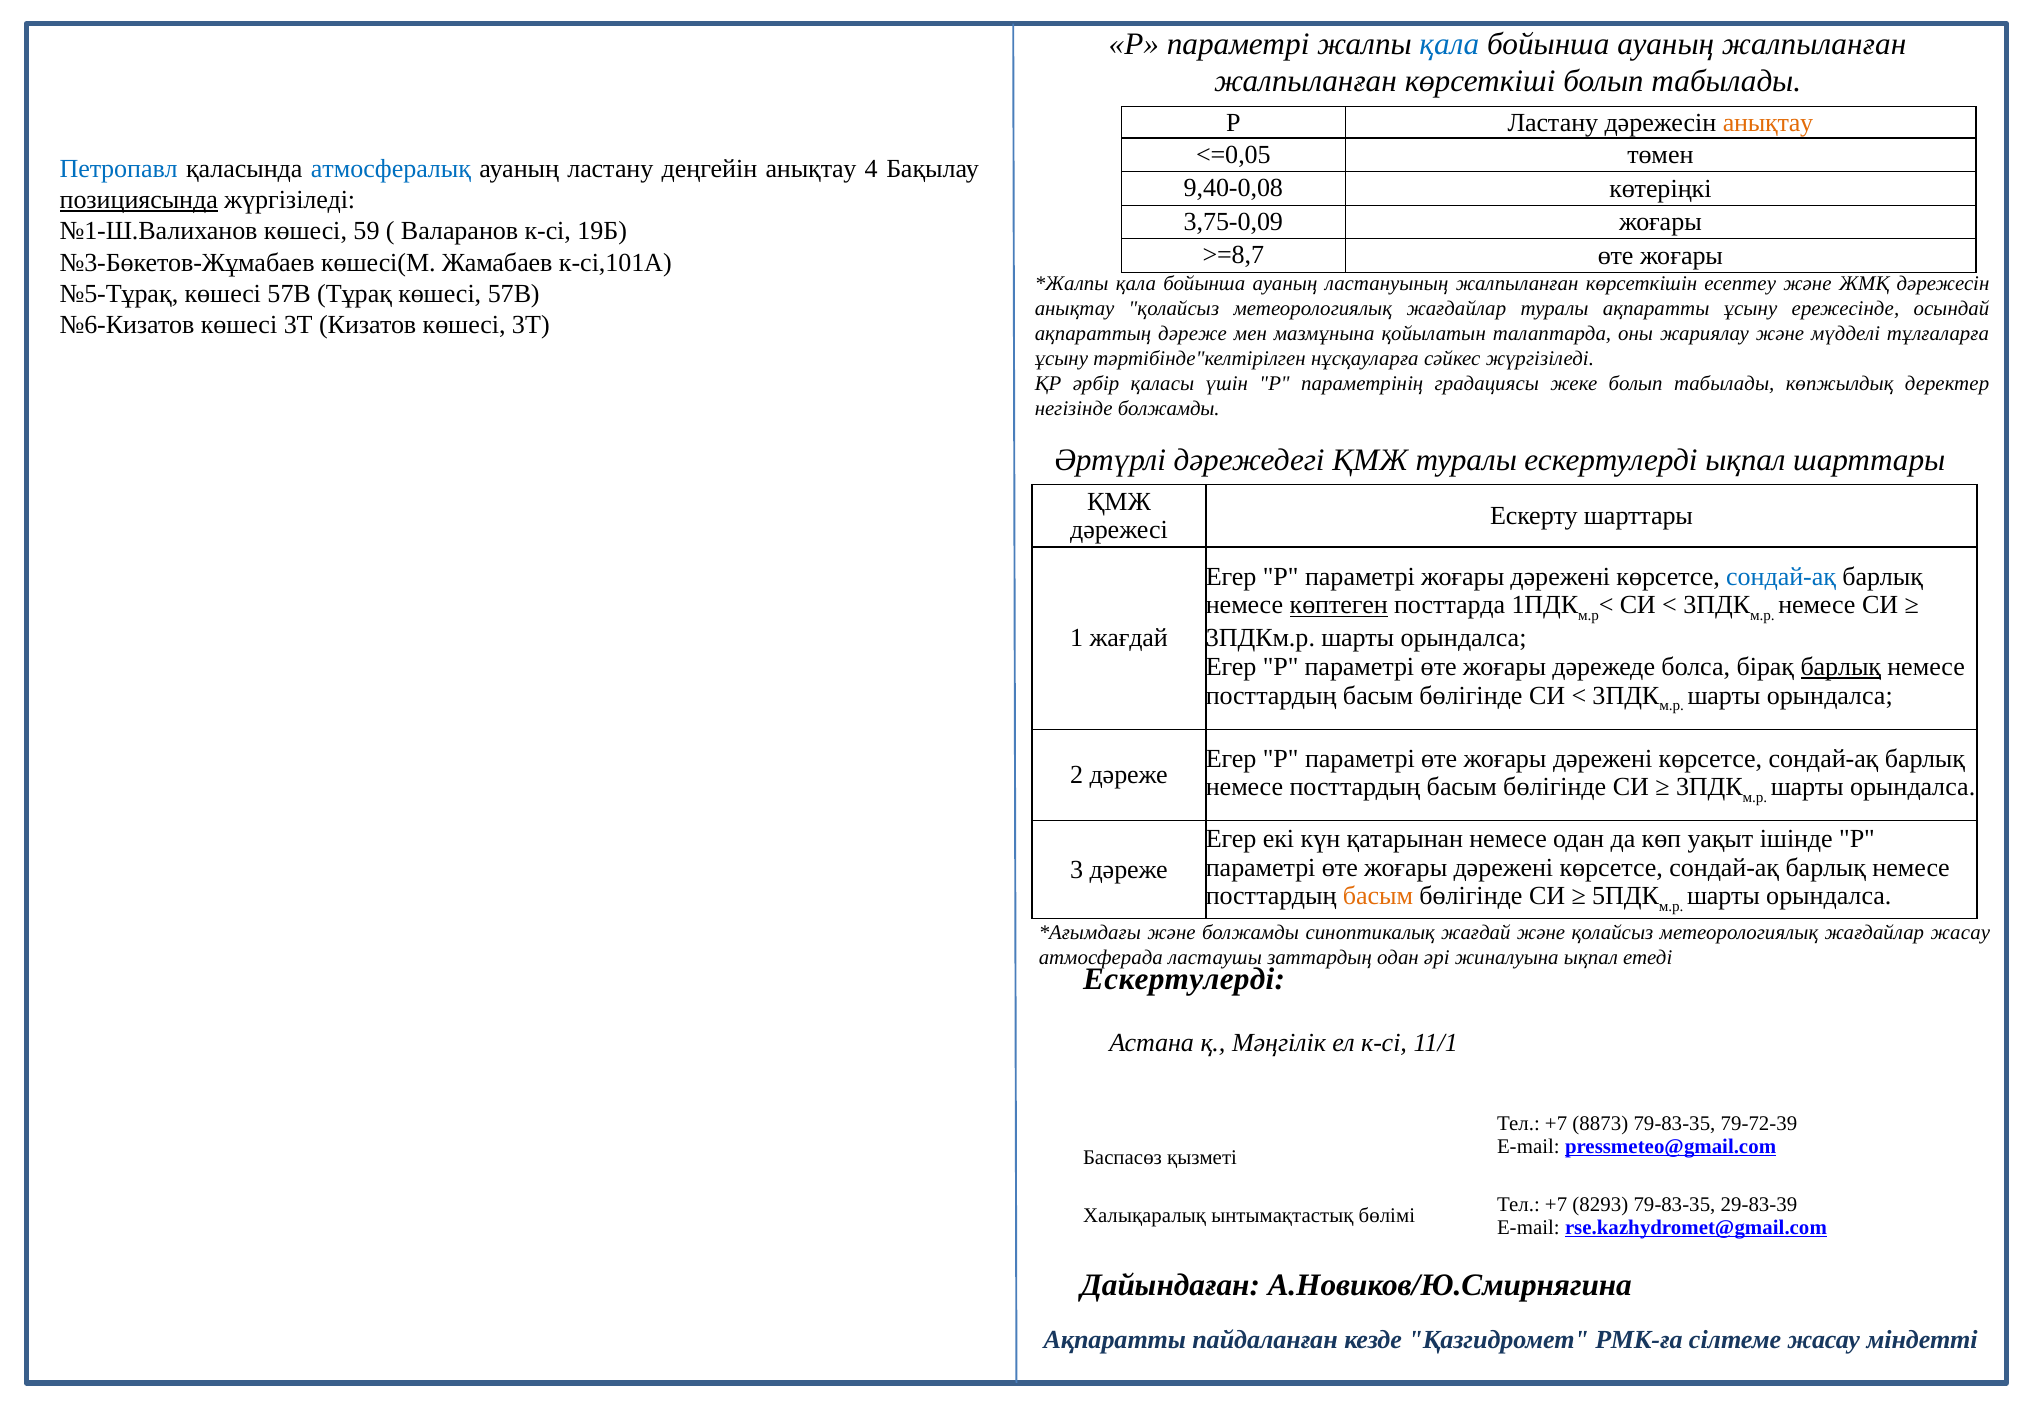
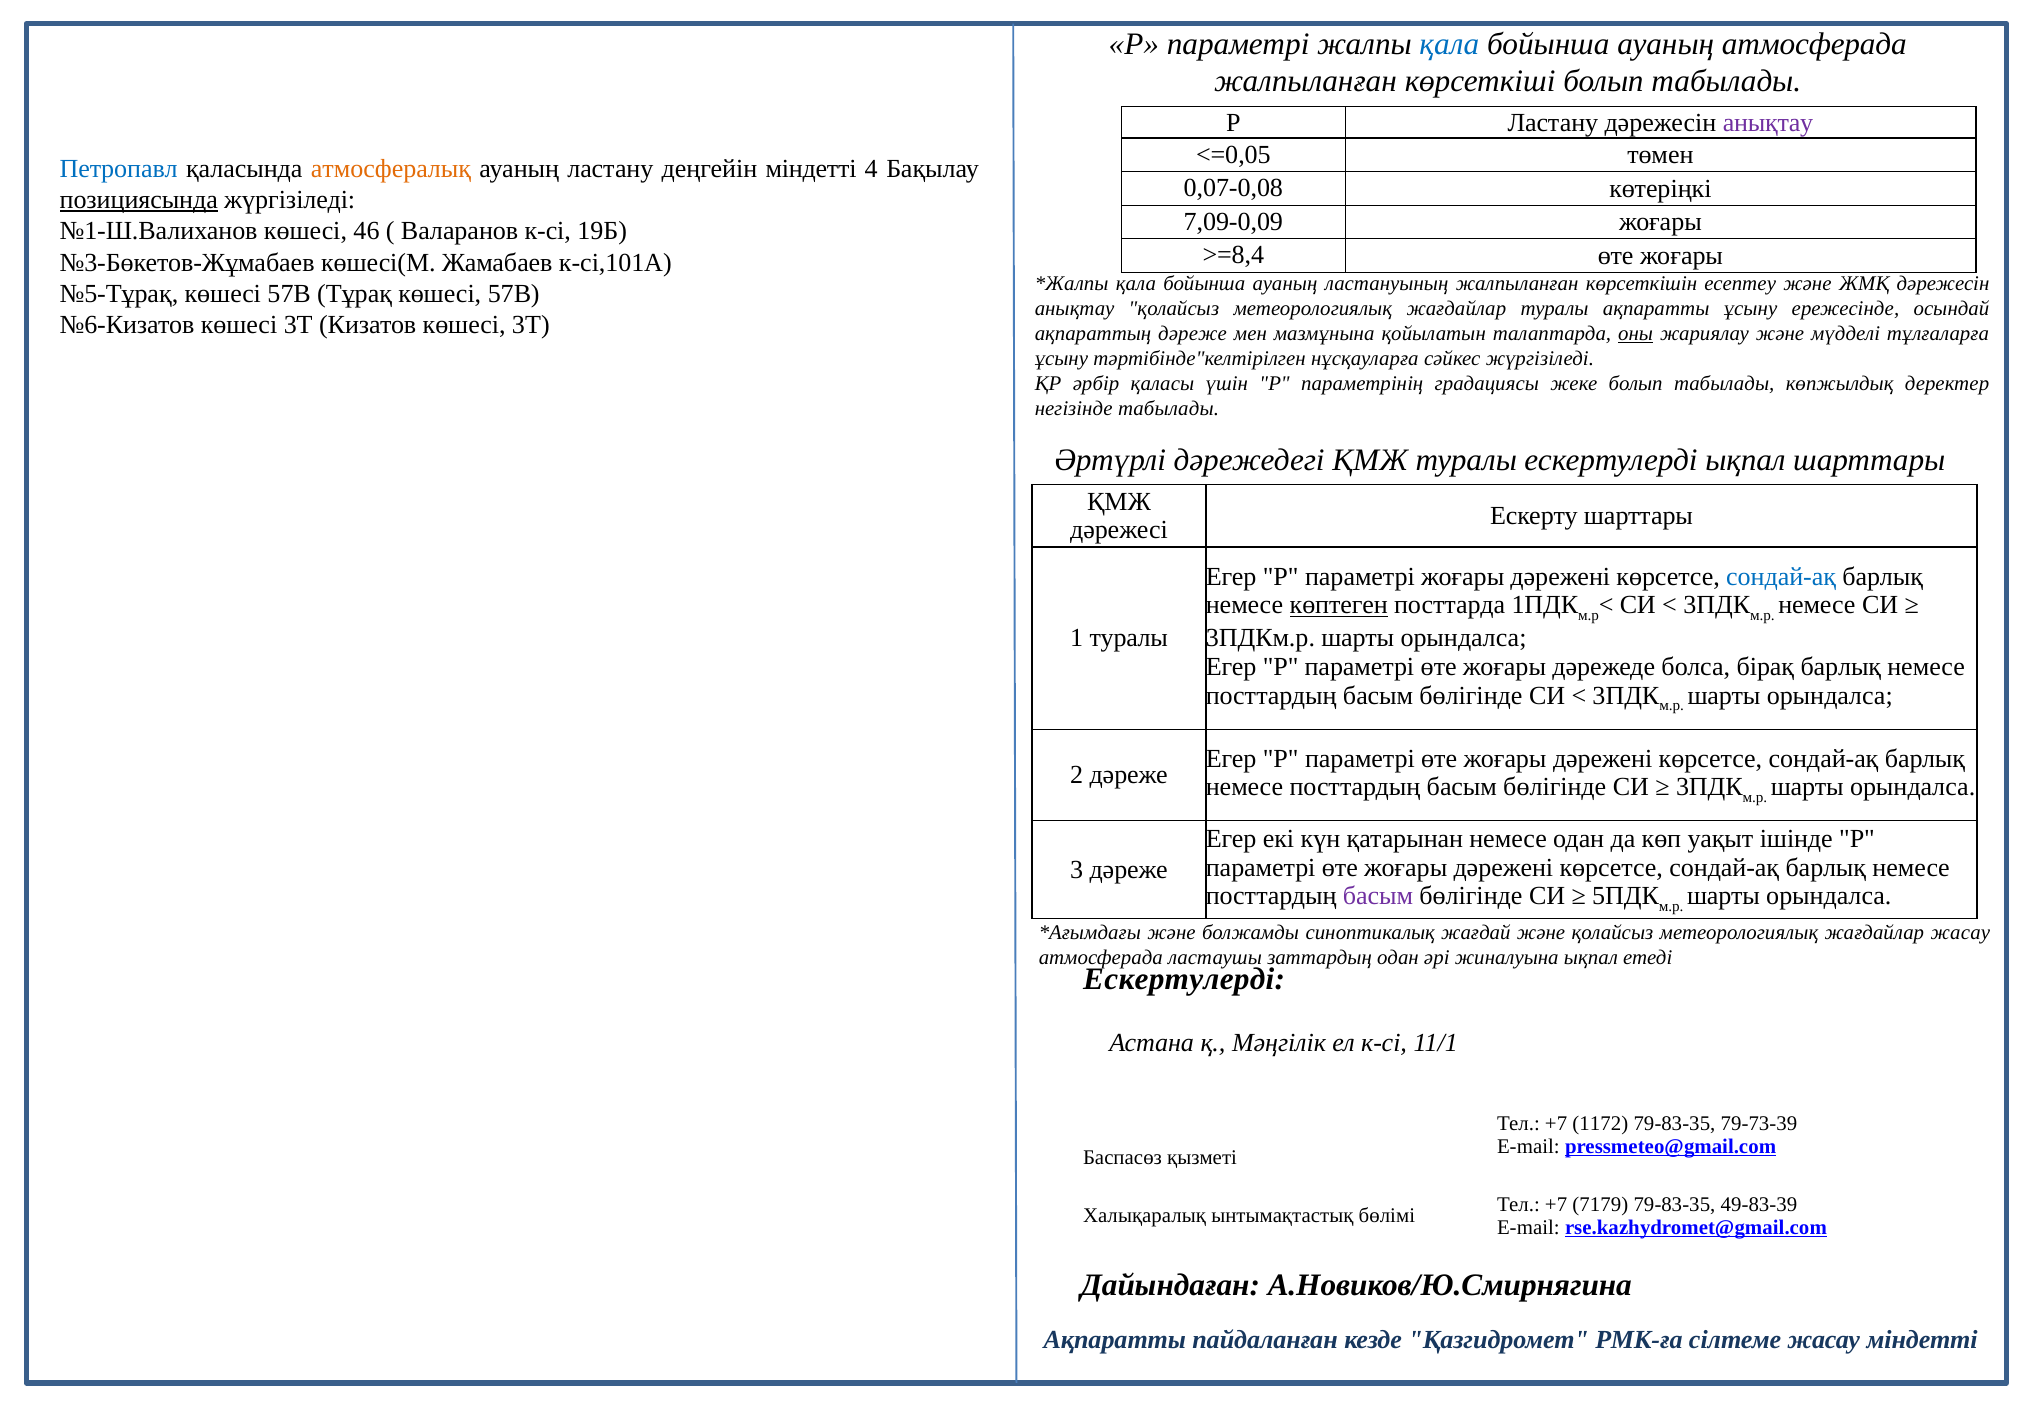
ауаның жалпыланған: жалпыланған -> атмосферада (1814, 44)
анықтау colour: orange -> purple (1768, 123)
атмосфералық colour: blue -> orange (391, 169)
деңгейін анықтау: анықтау -> міндетті (811, 169)
9,40-0,08: 9,40-0,08 -> 0,07-0,08 (1233, 188)
3,75-0,09: 3,75-0,09 -> 7,09-0,09 (1233, 222)
59: 59 -> 46 (366, 231)
>=8,7: >=8,7 -> >=8,4 (1233, 255)
оны underline: none -> present (1636, 334)
негізінде болжамды: болжамды -> табылады (1169, 409)
1 жағдай: жағдай -> туралы (1129, 638)
барлық underline: present -> none (1841, 667)
басым colour: orange -> purple (1378, 897)
8873: 8873 -> 1172 (1600, 1124)
79-72-39: 79-72-39 -> 79-73-39 (1759, 1124)
8293: 8293 -> 7179 (1600, 1205)
29-83-39: 29-83-39 -> 49-83-39 (1759, 1205)
